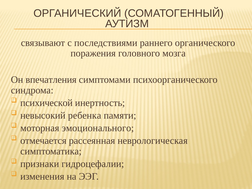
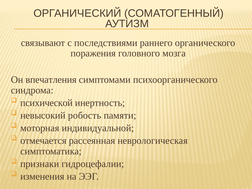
ребенка: ребенка -> робость (85, 116)
эмоционального: эмоционального -> индивидуальной (98, 128)
